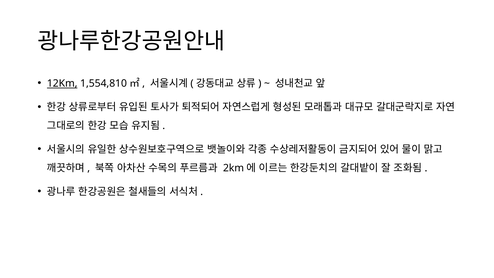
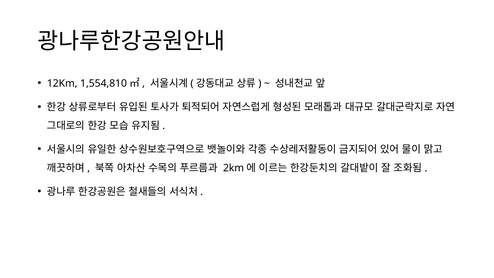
12Km underline: present -> none (62, 83)
